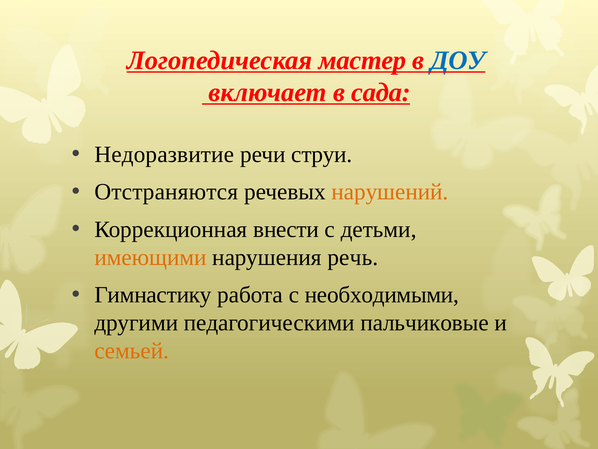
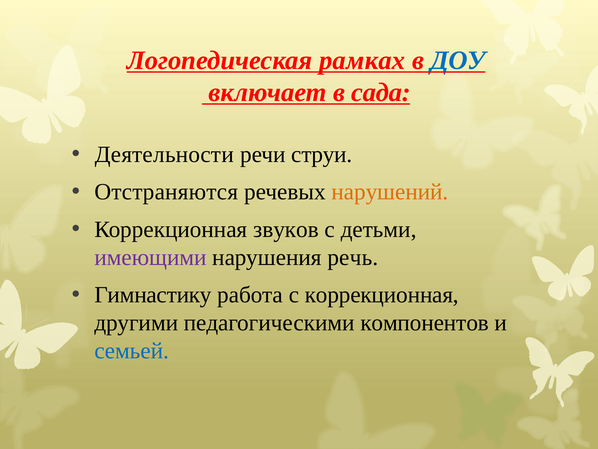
мастер: мастер -> рамках (362, 60)
Недоразвитие: Недоразвитие -> Деятельности (164, 154)
внести: внести -> звуков (286, 229)
имеющими colour: orange -> purple (151, 257)
с необходимыми: необходимыми -> коррекционная (382, 295)
пальчиковые: пальчиковые -> компонентов (425, 322)
семьей colour: orange -> blue (132, 350)
